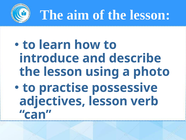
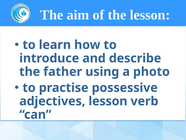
lesson: lesson -> father (63, 71)
